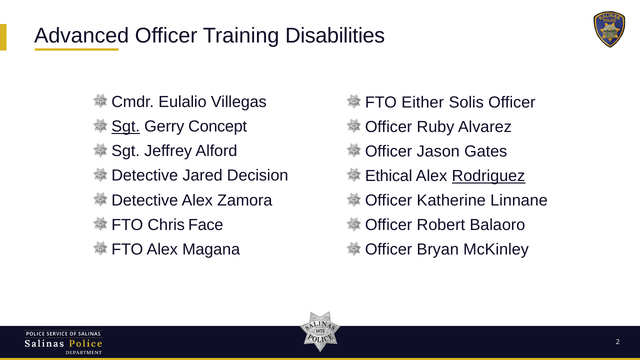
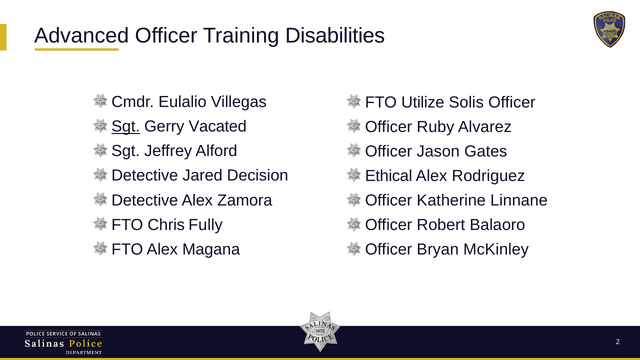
Either: Either -> Utilize (423, 103)
Concept: Concept -> Vacated (218, 127)
Rodriguez underline: present -> none (488, 176)
Face: Face -> Fully (206, 225)
